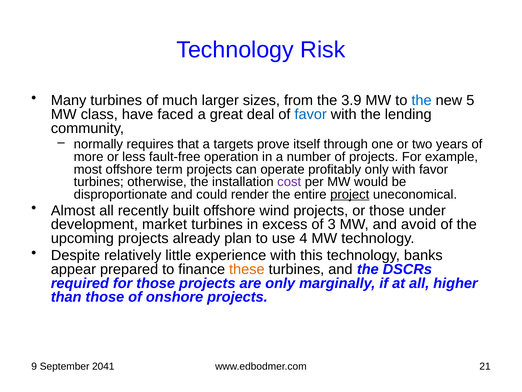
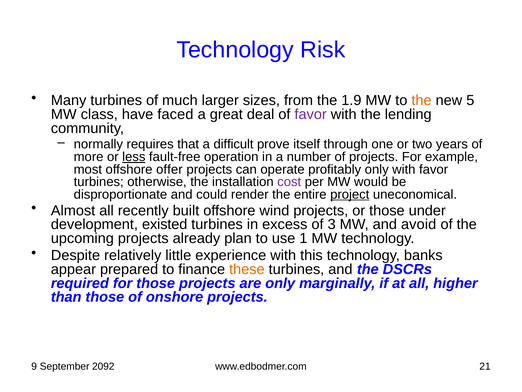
3.9: 3.9 -> 1.9 (351, 100)
the colour: blue -> orange (422, 100)
favor colour: blue -> purple (311, 114)
targets: targets -> difficult (234, 144)
less underline: none -> present (134, 157)
term: term -> offer (169, 169)
market: market -> existed (165, 224)
4: 4 -> 1 (303, 238)
2041: 2041 -> 2092 (103, 366)
